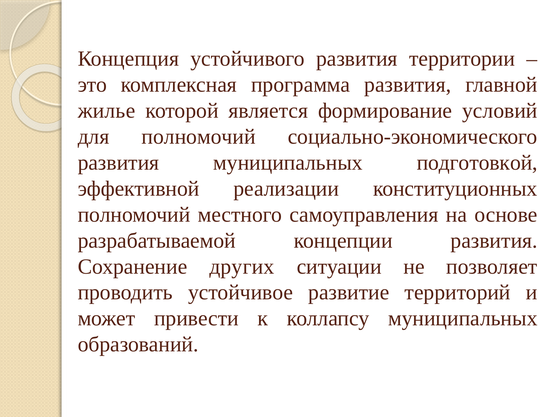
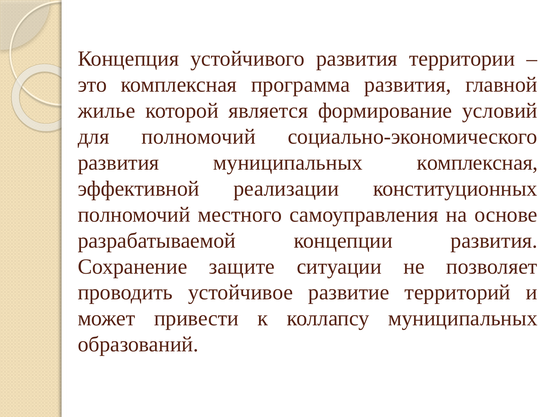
муниципальных подготовкой: подготовкой -> комплексная (477, 163)
других: других -> защите (242, 267)
